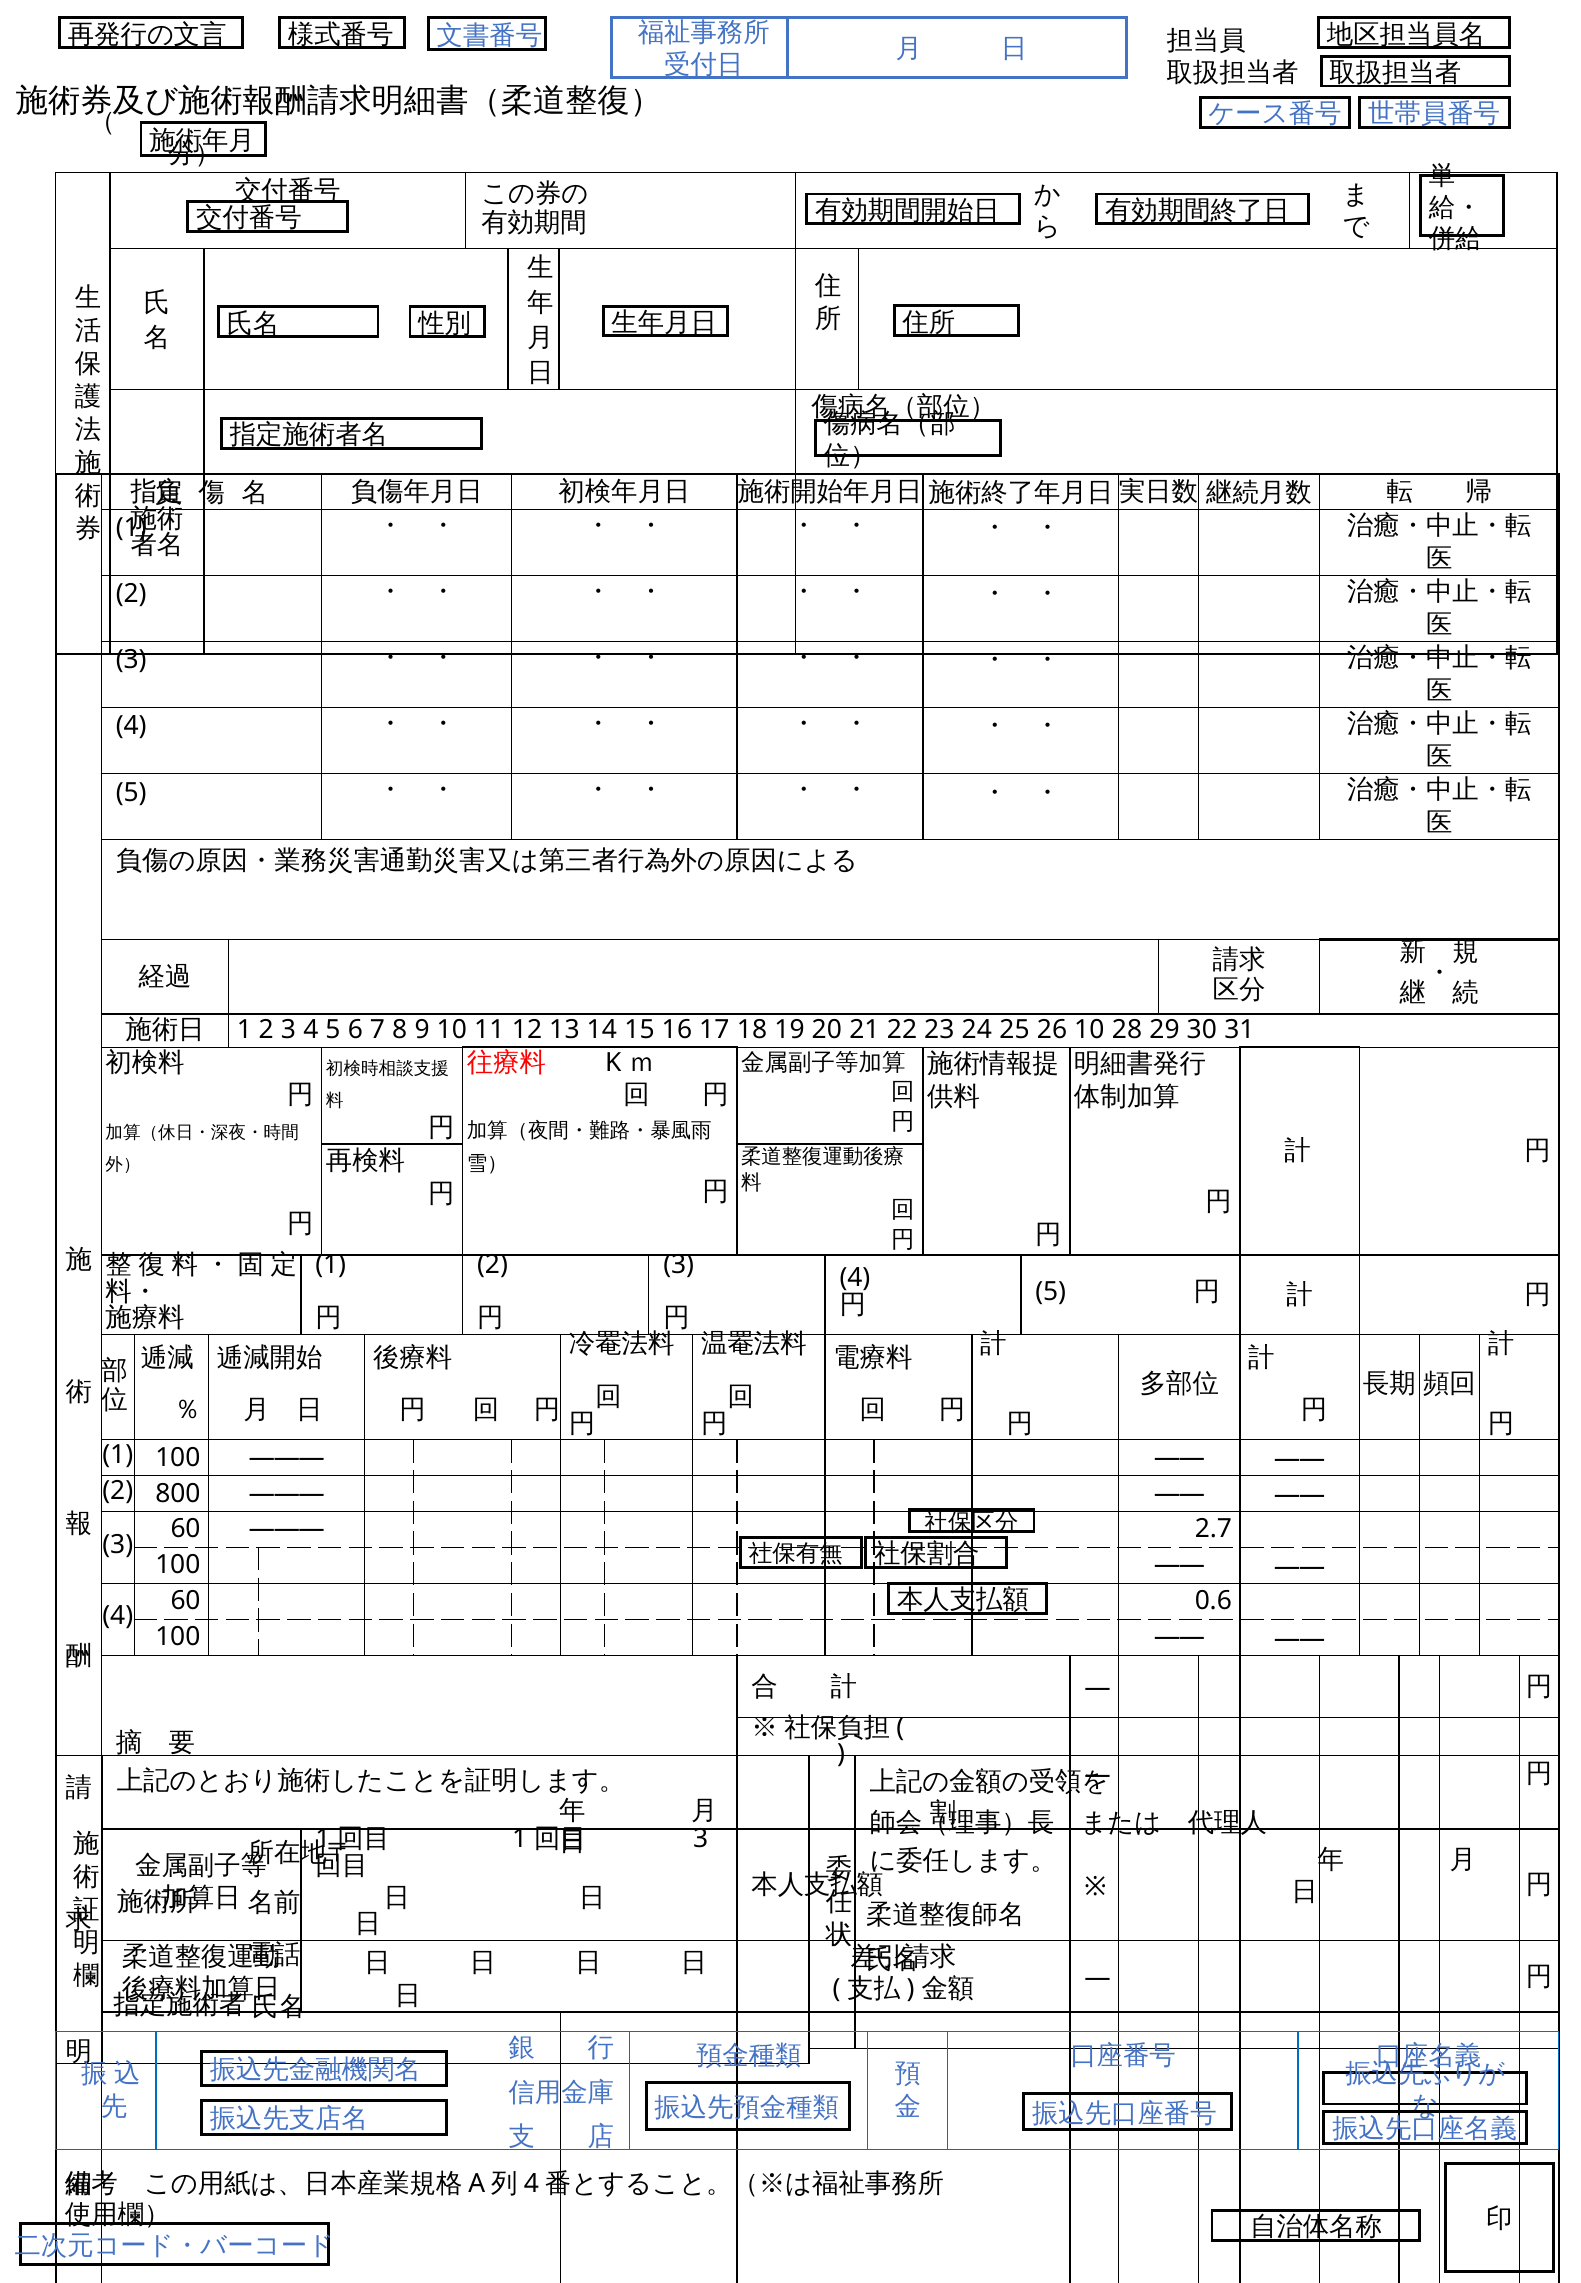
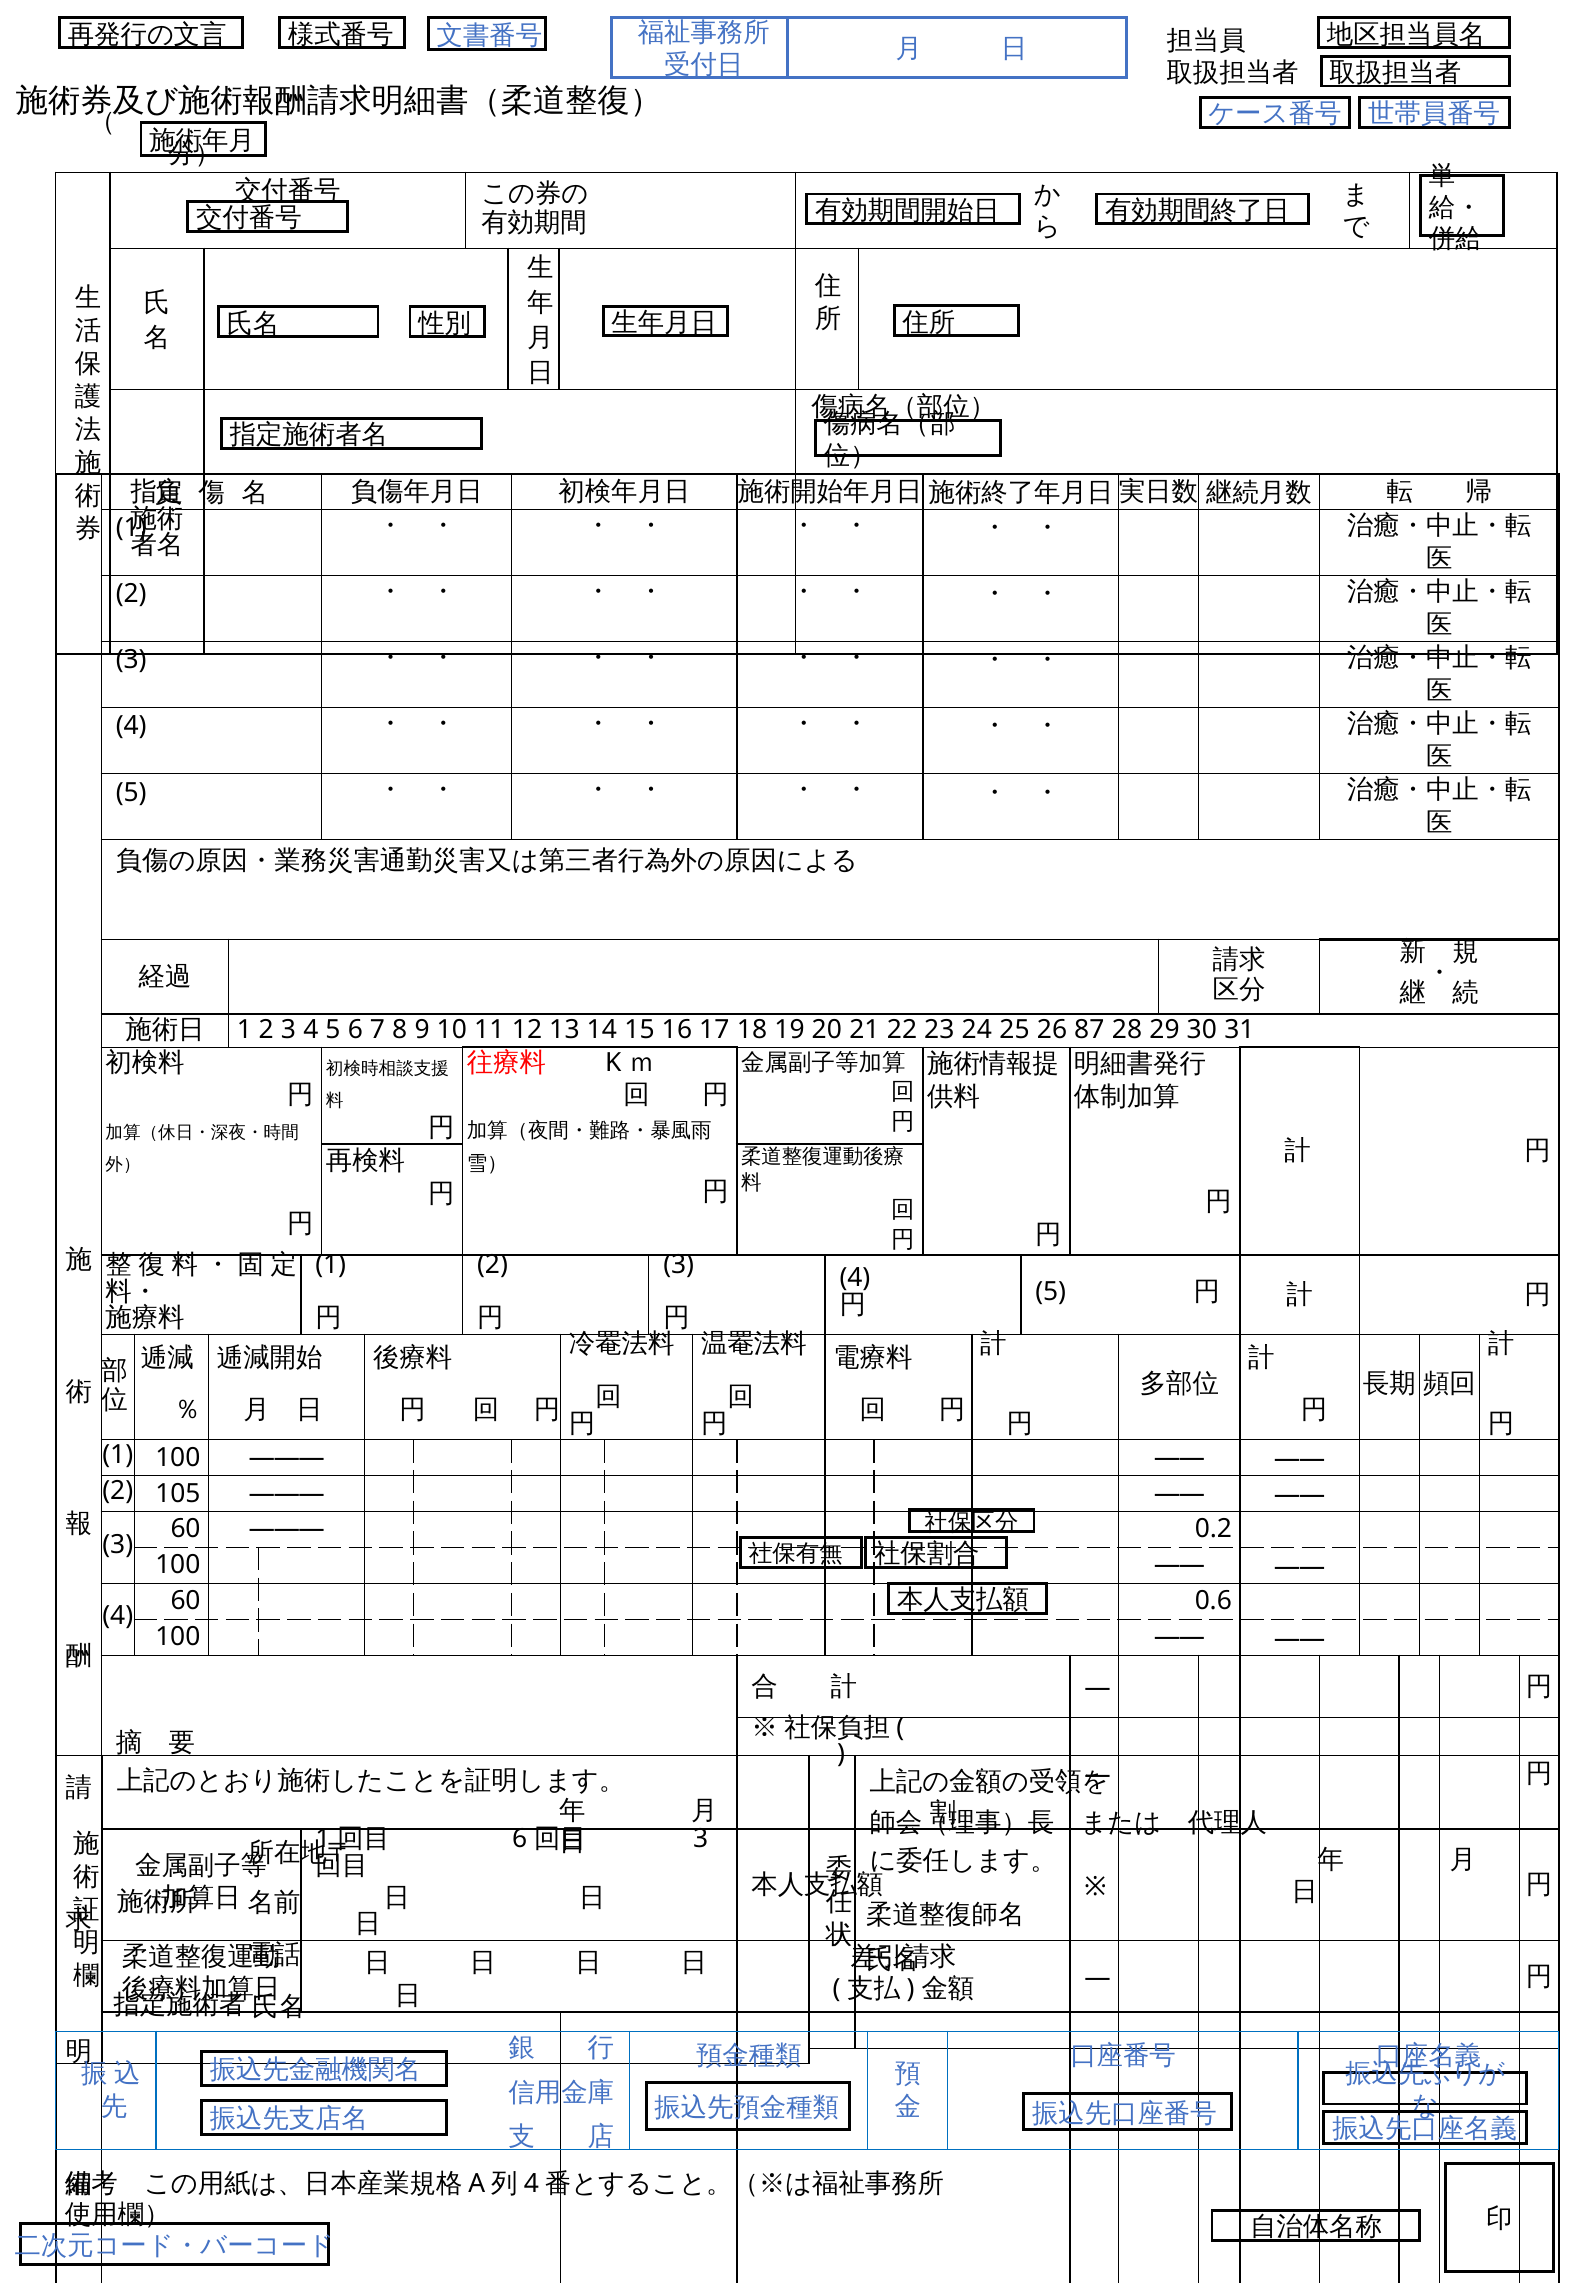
26 10: 10 -> 87 (1089, 1031)
800: 800 -> 105 (178, 1494)
2.7: 2.7 -> 0.2 (1213, 1530)
1: 1 -> 6 (520, 1840)
